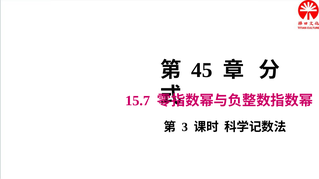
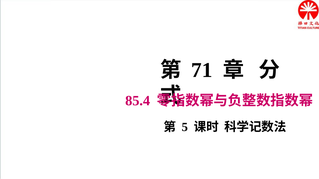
45: 45 -> 71 (202, 70)
15.7: 15.7 -> 85.4 (138, 101)
3: 3 -> 5 (185, 127)
